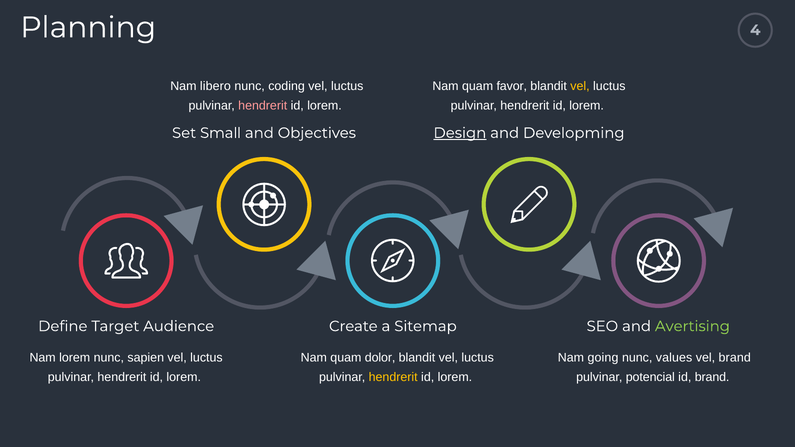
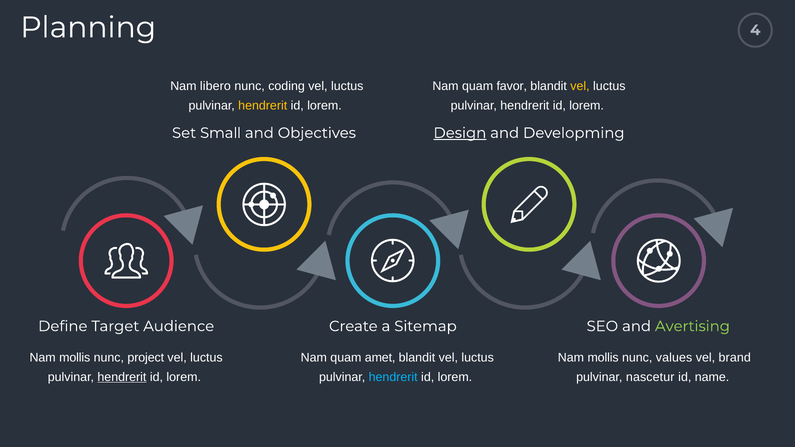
hendrerit colour: pink -> yellow (263, 106)
lorem: lorem -> mollis (75, 358)
sapien: sapien -> project (146, 358)
dolor: dolor -> amet (380, 358)
going: going -> mollis (603, 358)
hendrerit underline: none -> present (122, 377)
hendrerit colour: yellow -> light blue (393, 377)
potencial: potencial -> nascetur (650, 377)
id brand: brand -> name (712, 377)
